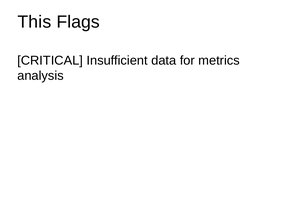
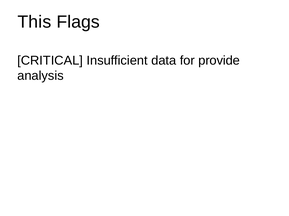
metrics: metrics -> provide (219, 61)
